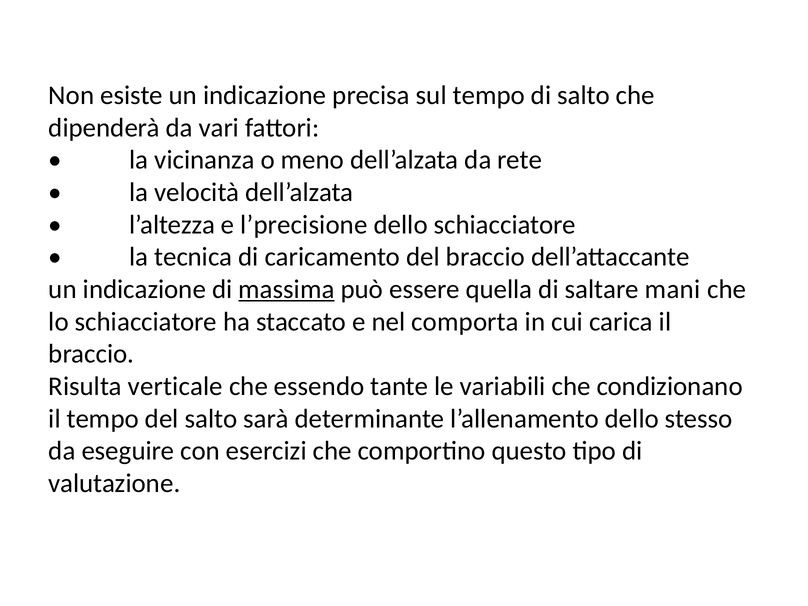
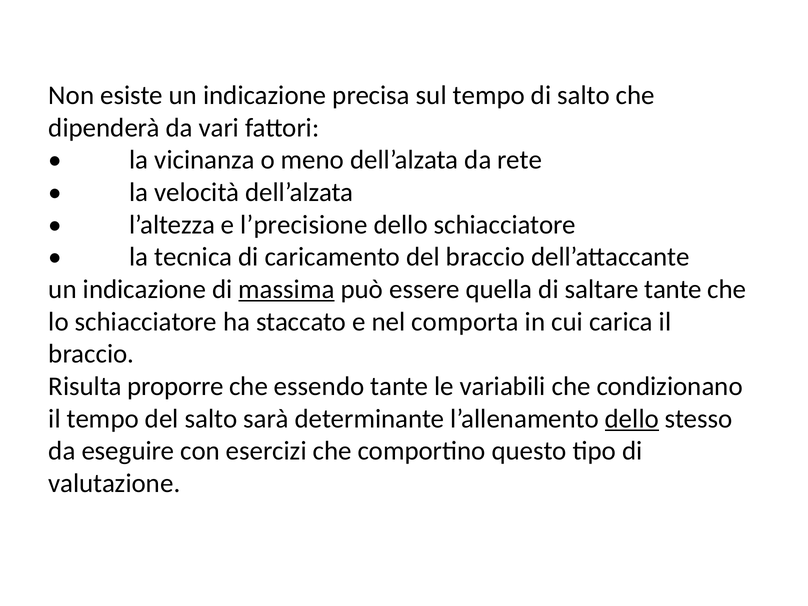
saltare mani: mani -> tante (673, 289)
verticale: verticale -> proporre (175, 386)
dello underline: none -> present (632, 419)
